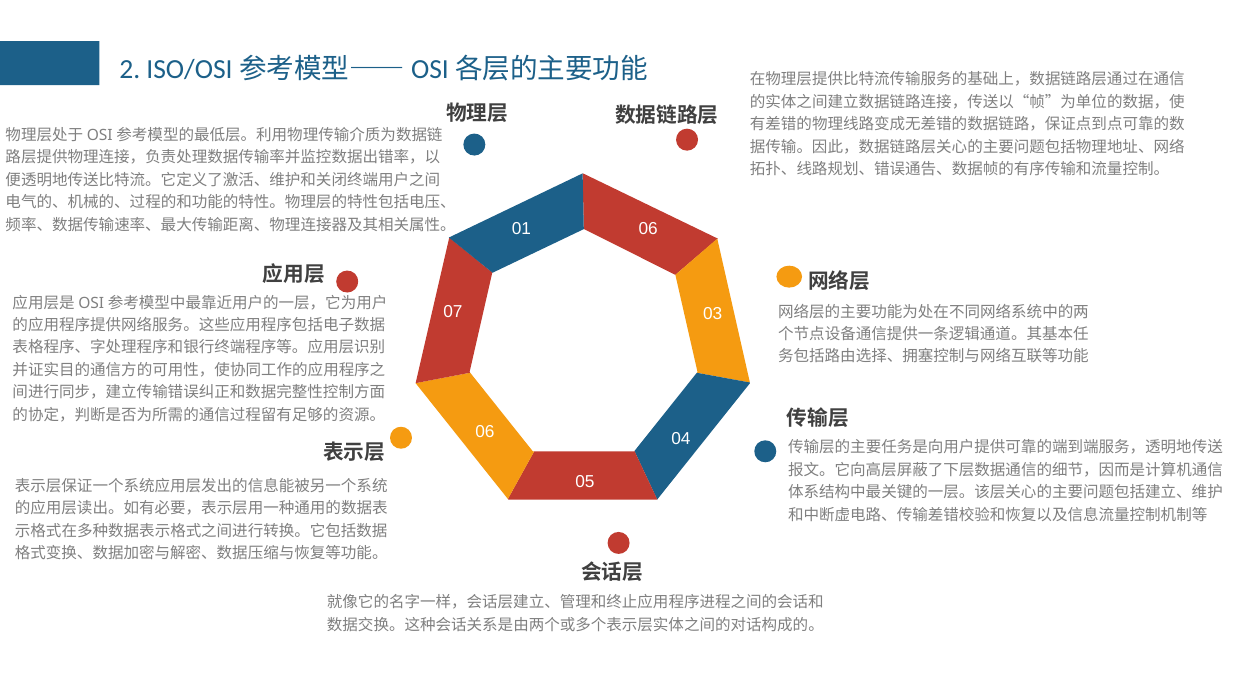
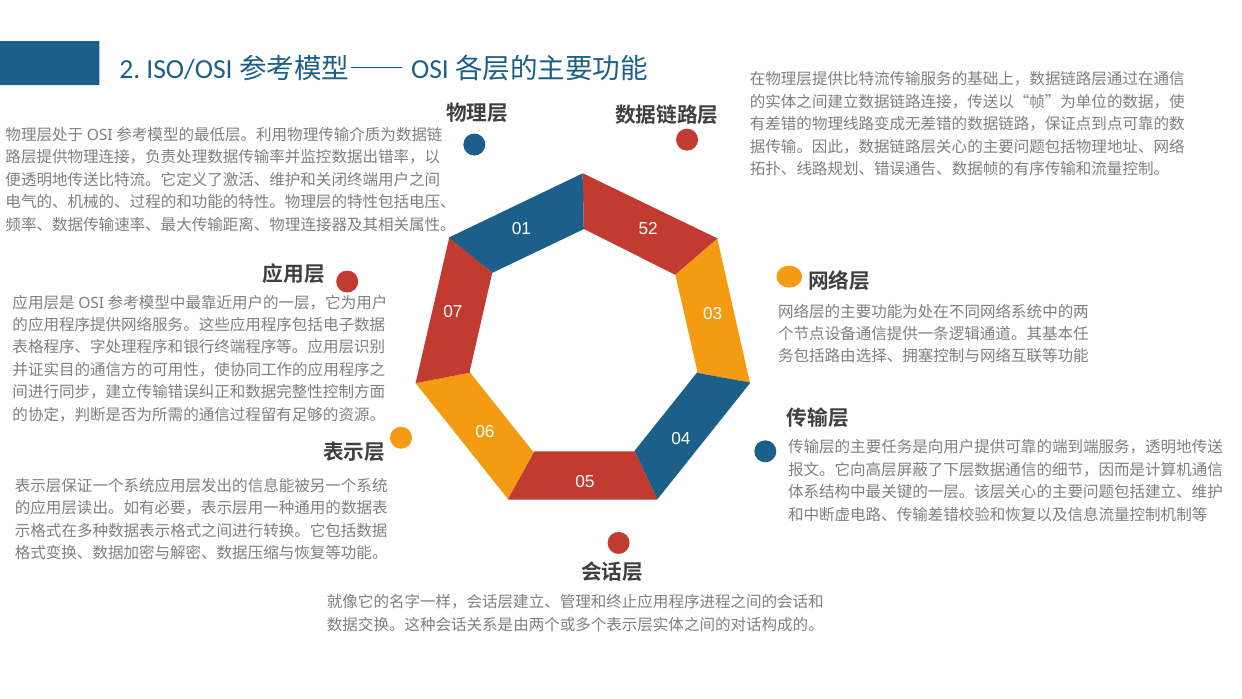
01 06: 06 -> 52 (648, 229)
